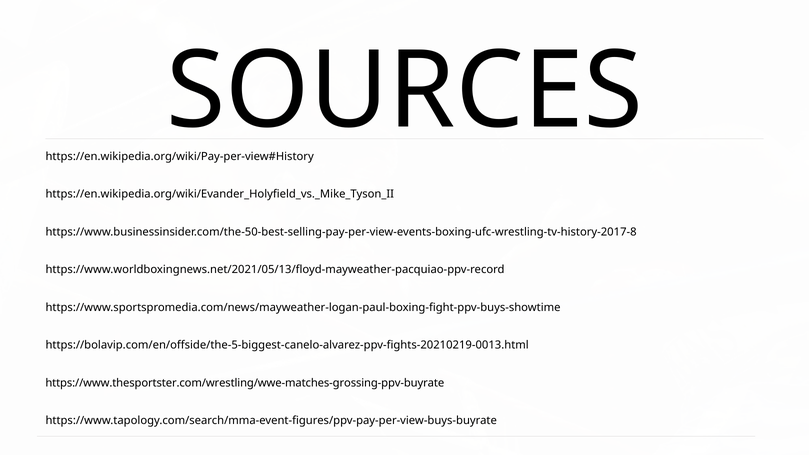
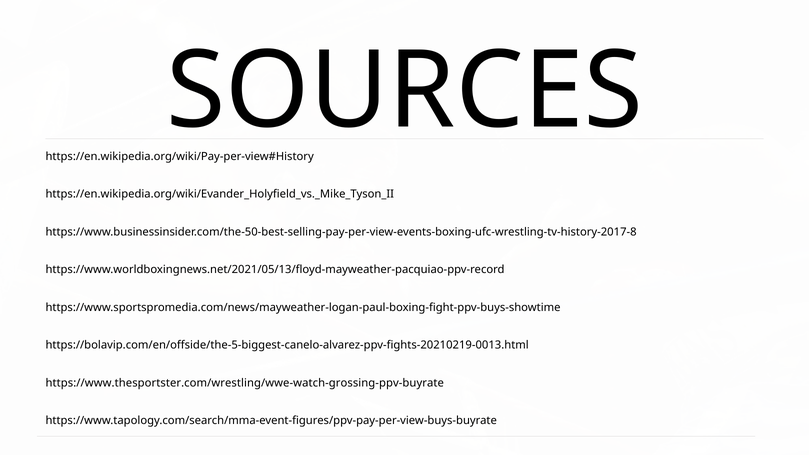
https://www.thesportster.com/wrestling/wwe-matches-grossing-ppv-buyrate: https://www.thesportster.com/wrestling/wwe-matches-grossing-ppv-buyrate -> https://www.thesportster.com/wrestling/wwe-watch-grossing-ppv-buyrate (245, 383)
